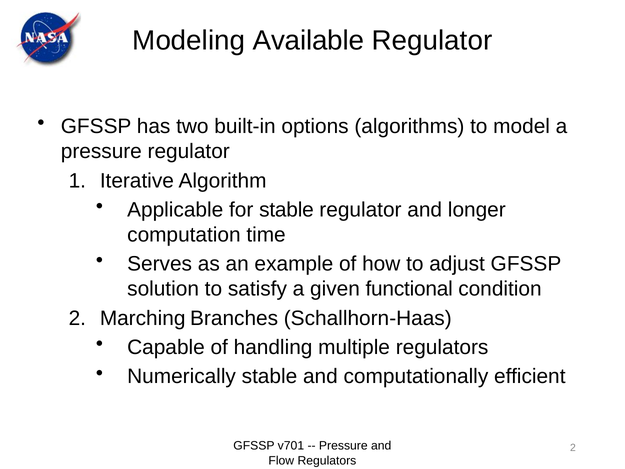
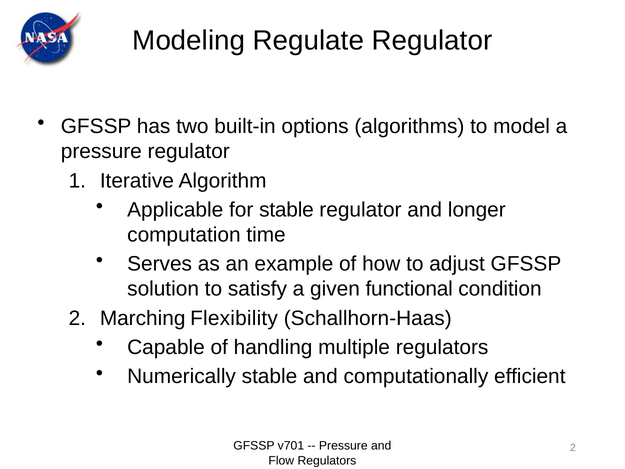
Available: Available -> Regulate (308, 40)
Branches: Branches -> Flexibility (234, 318)
